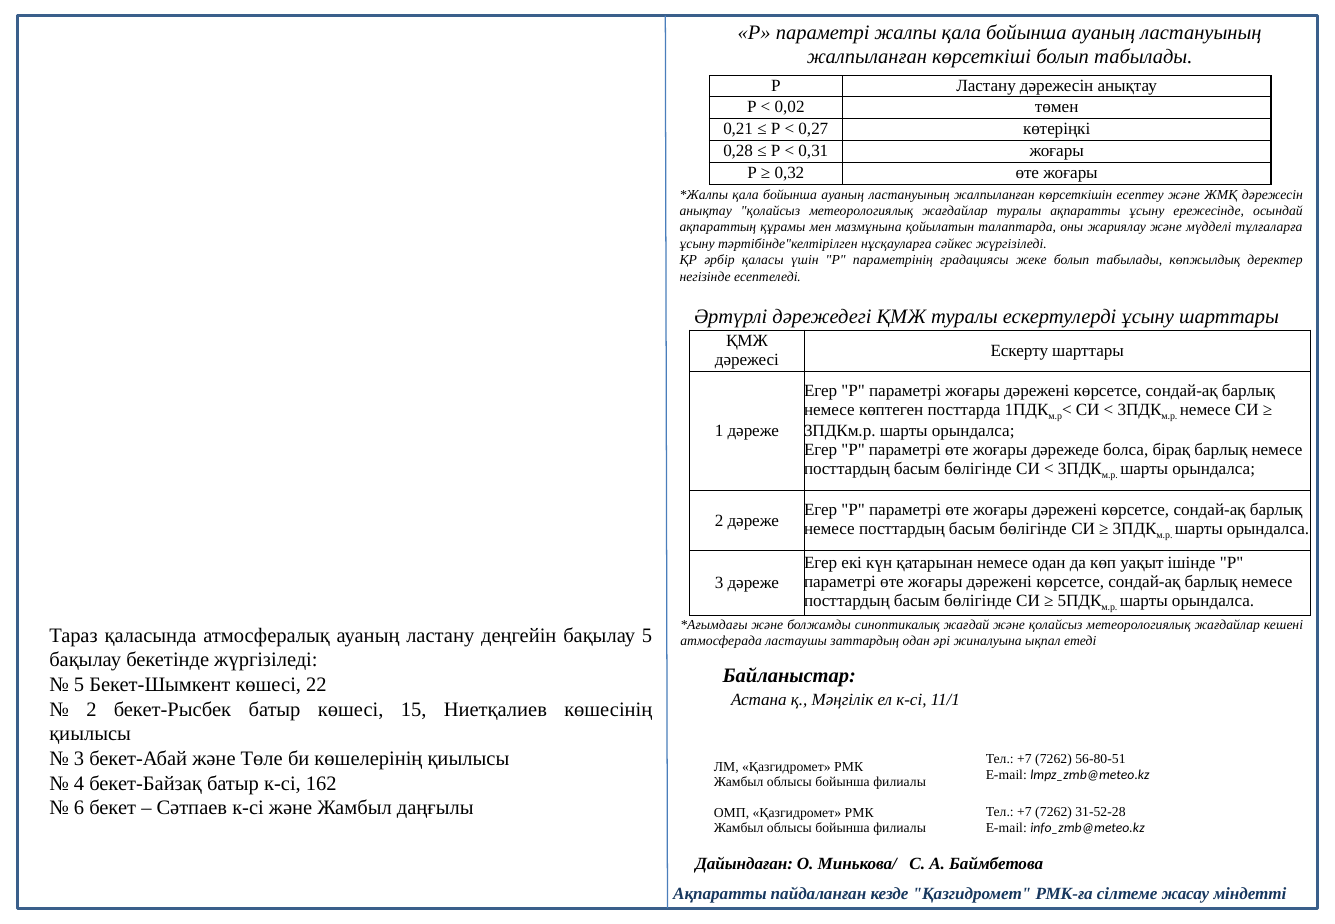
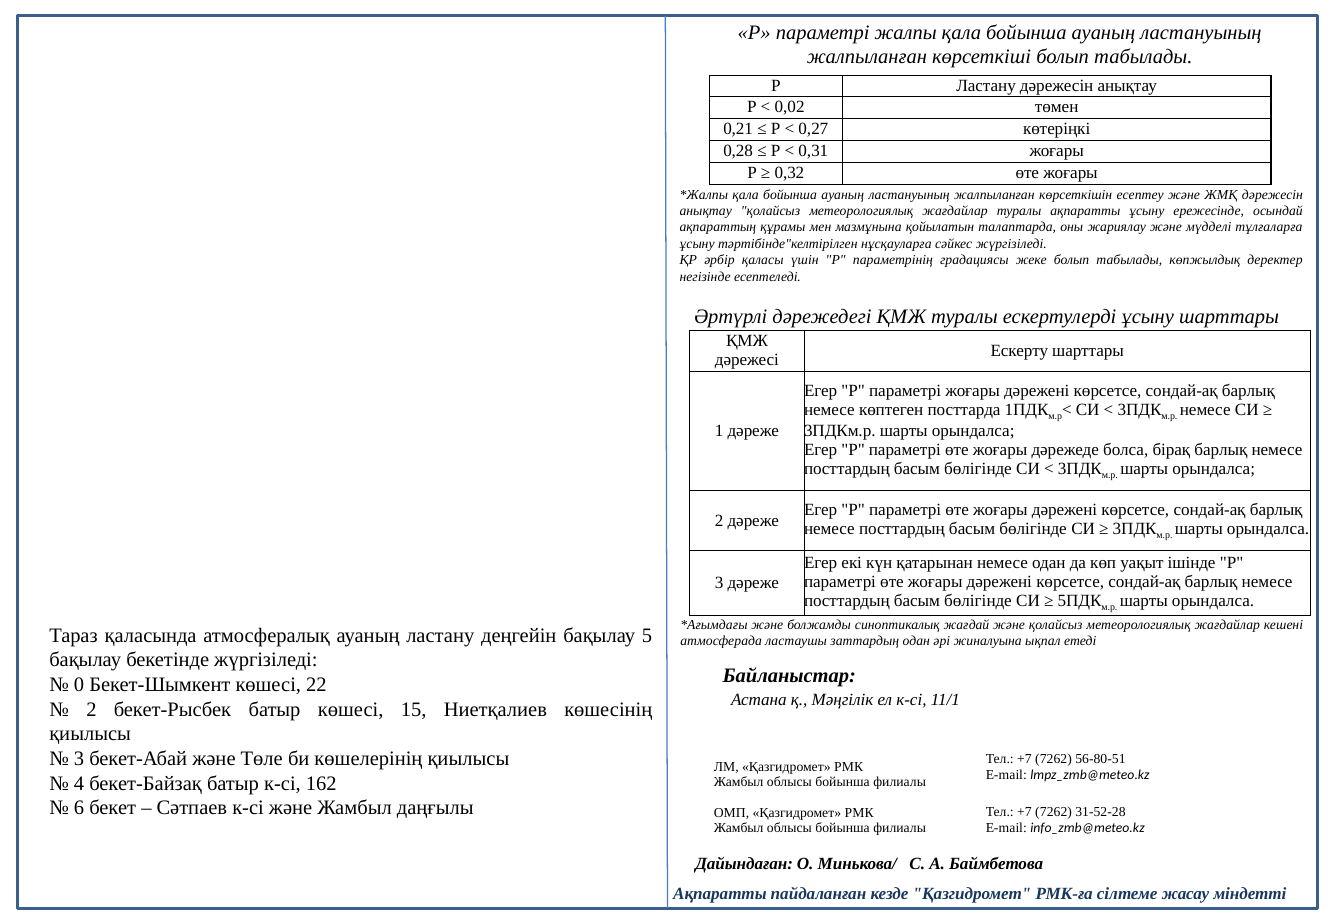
5: 5 -> 0 (79, 685)
